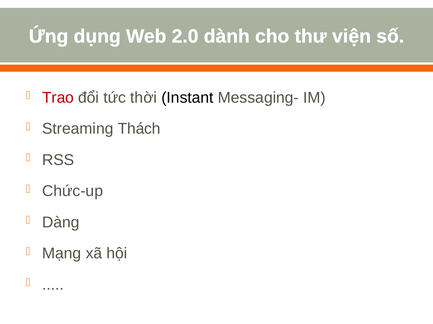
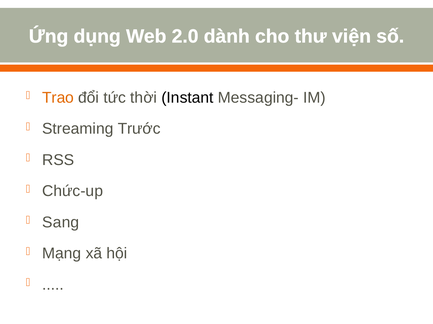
Trao colour: red -> orange (58, 98)
Thách: Thách -> Trước (139, 129)
Dàng: Dàng -> Sang (61, 223)
